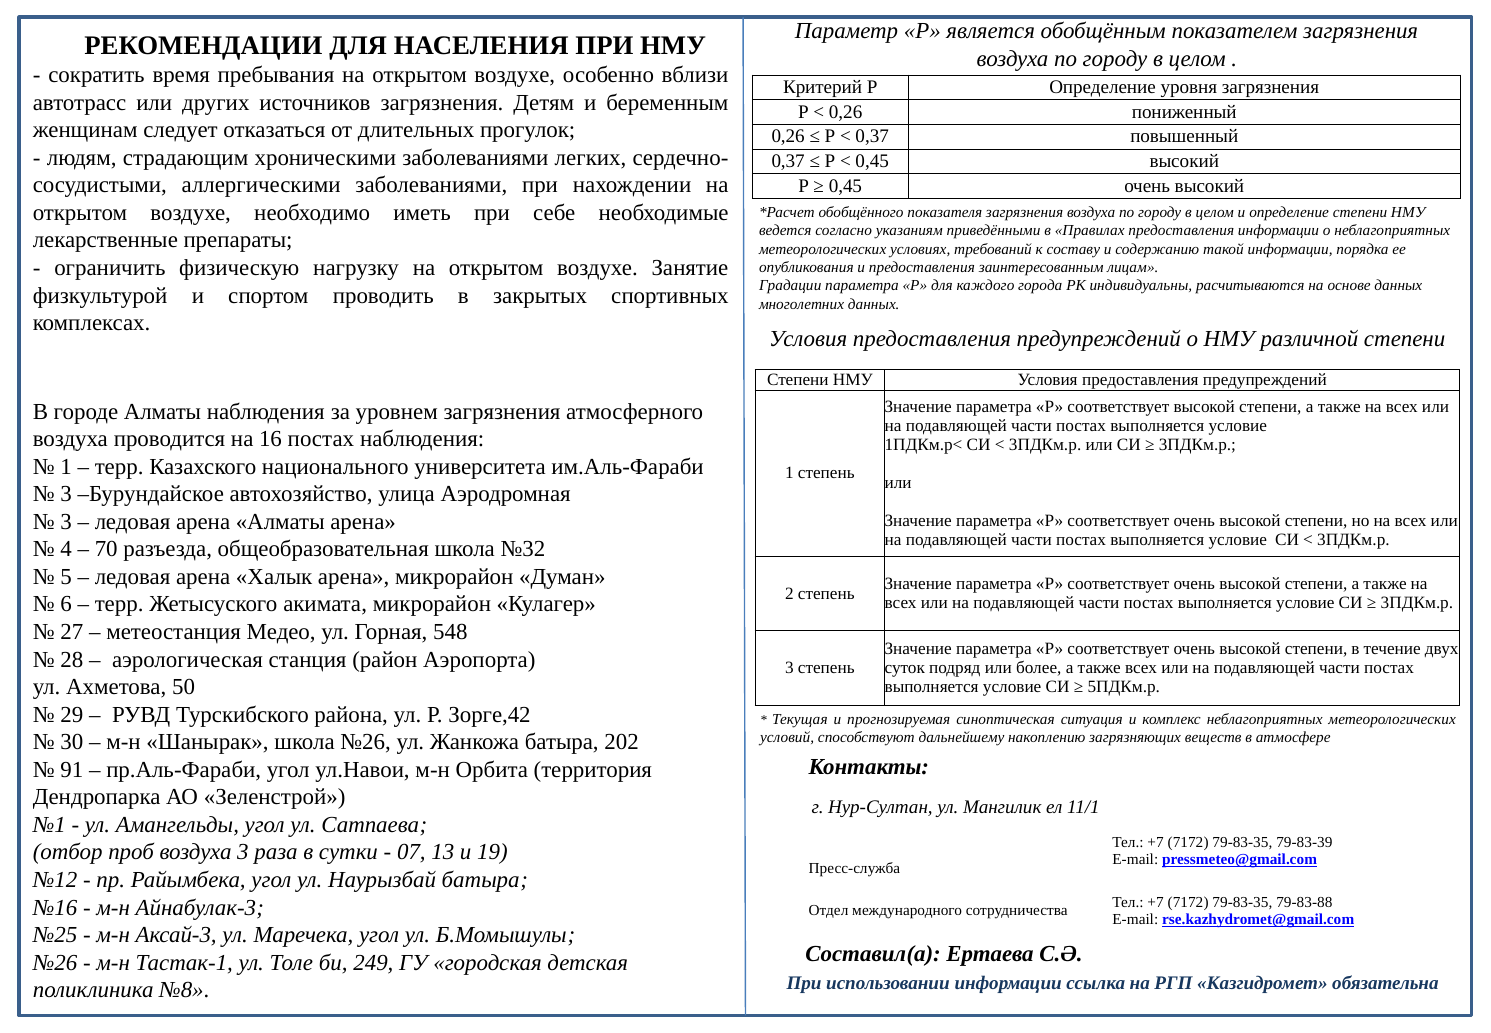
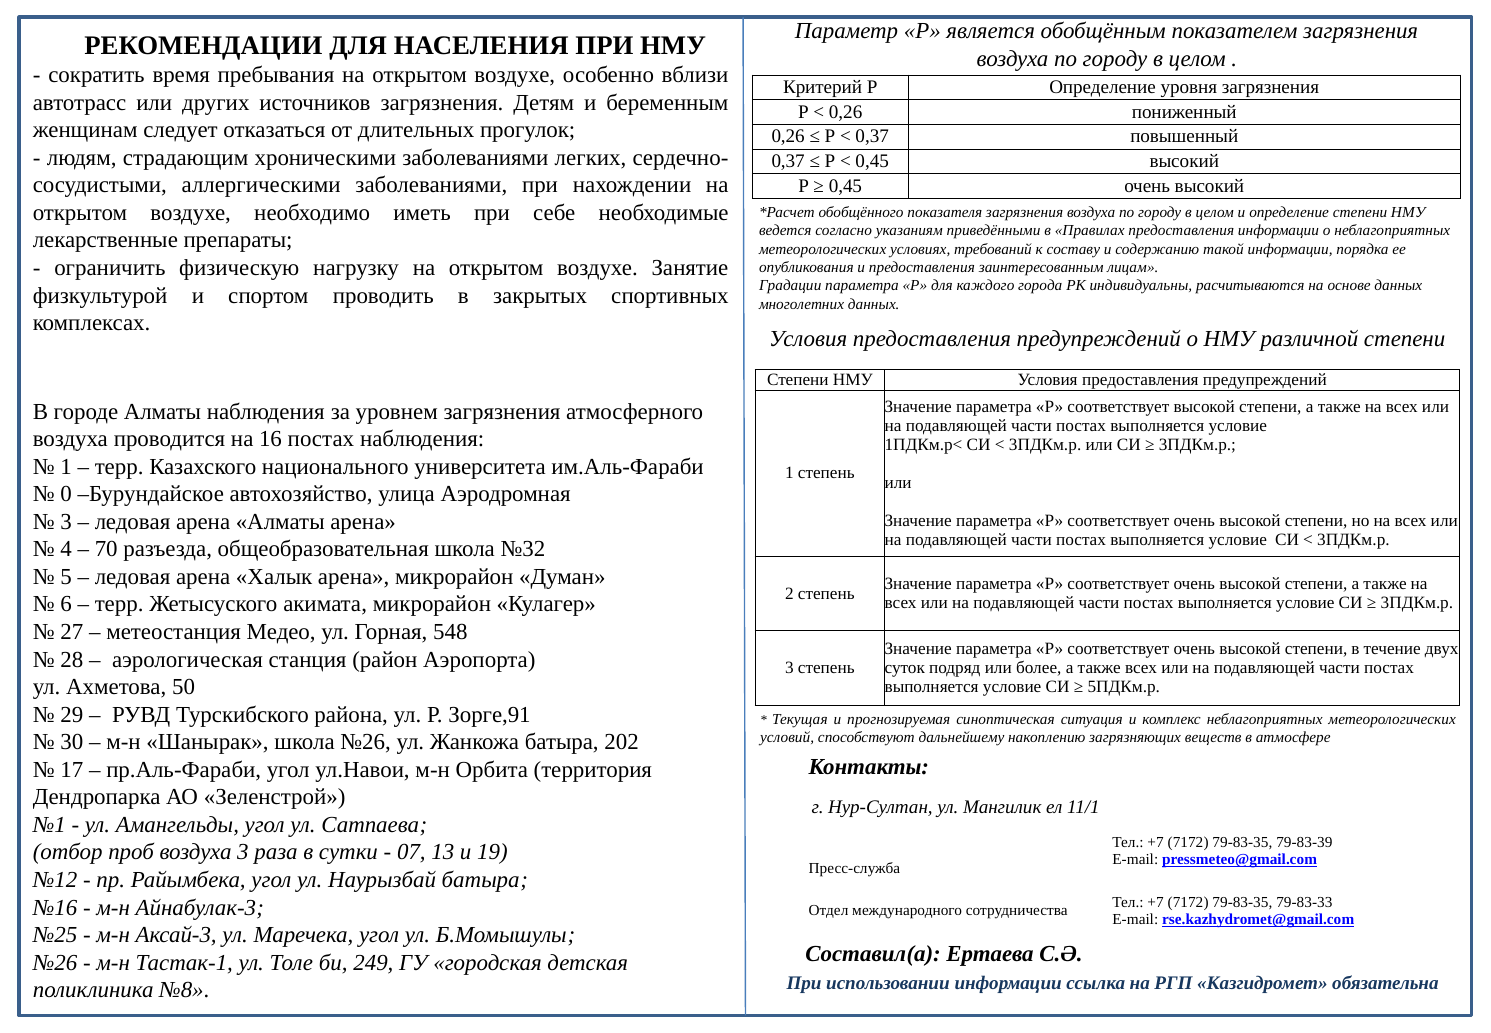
3: 3 -> 0 (66, 494)
Зорге,42: Зорге,42 -> Зорге,91 (490, 714)
91: 91 -> 17 (72, 769)
79-83-88: 79-83-88 -> 79-83-33 (1304, 902)
